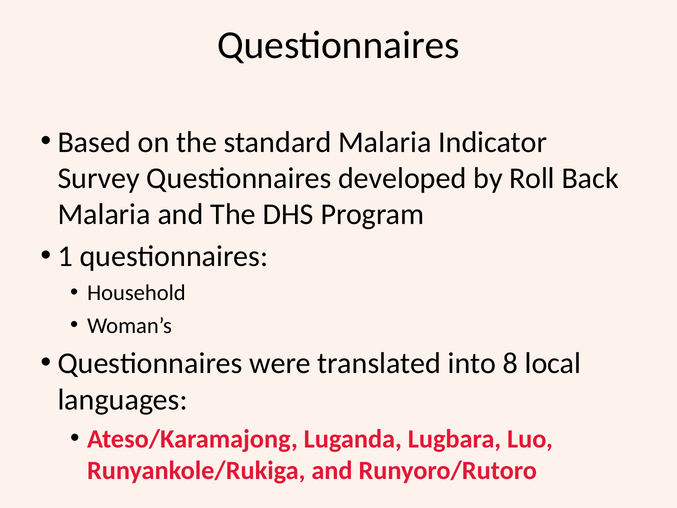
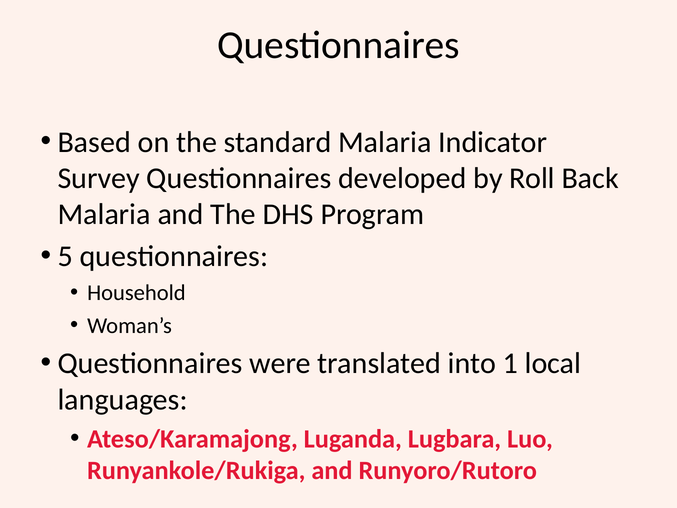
1: 1 -> 5 (65, 256)
8: 8 -> 1 (510, 363)
